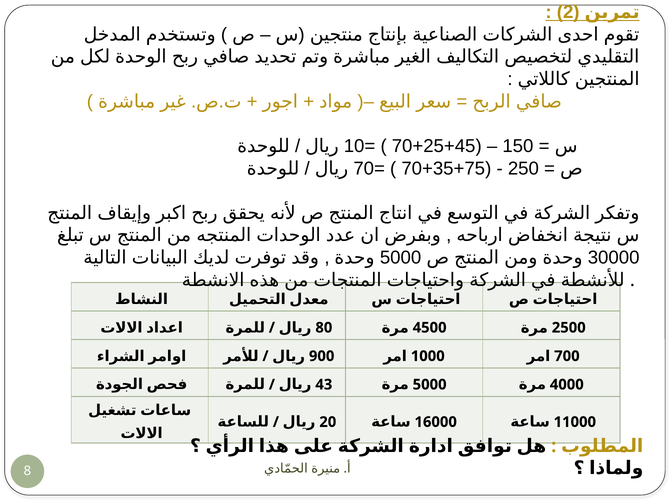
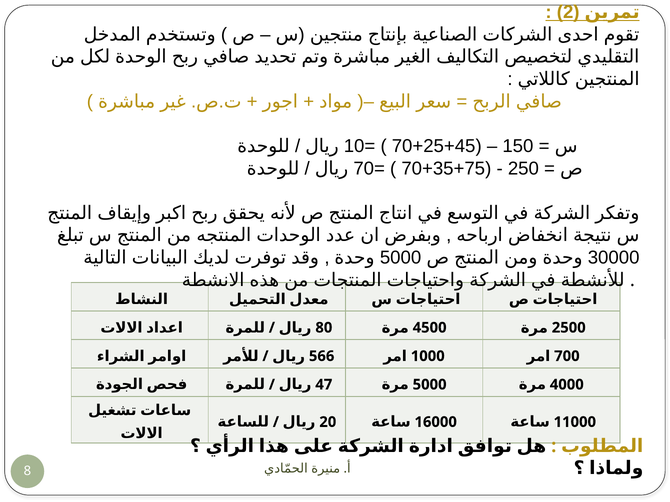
900: 900 -> 566 (322, 356)
43: 43 -> 47 (324, 385)
